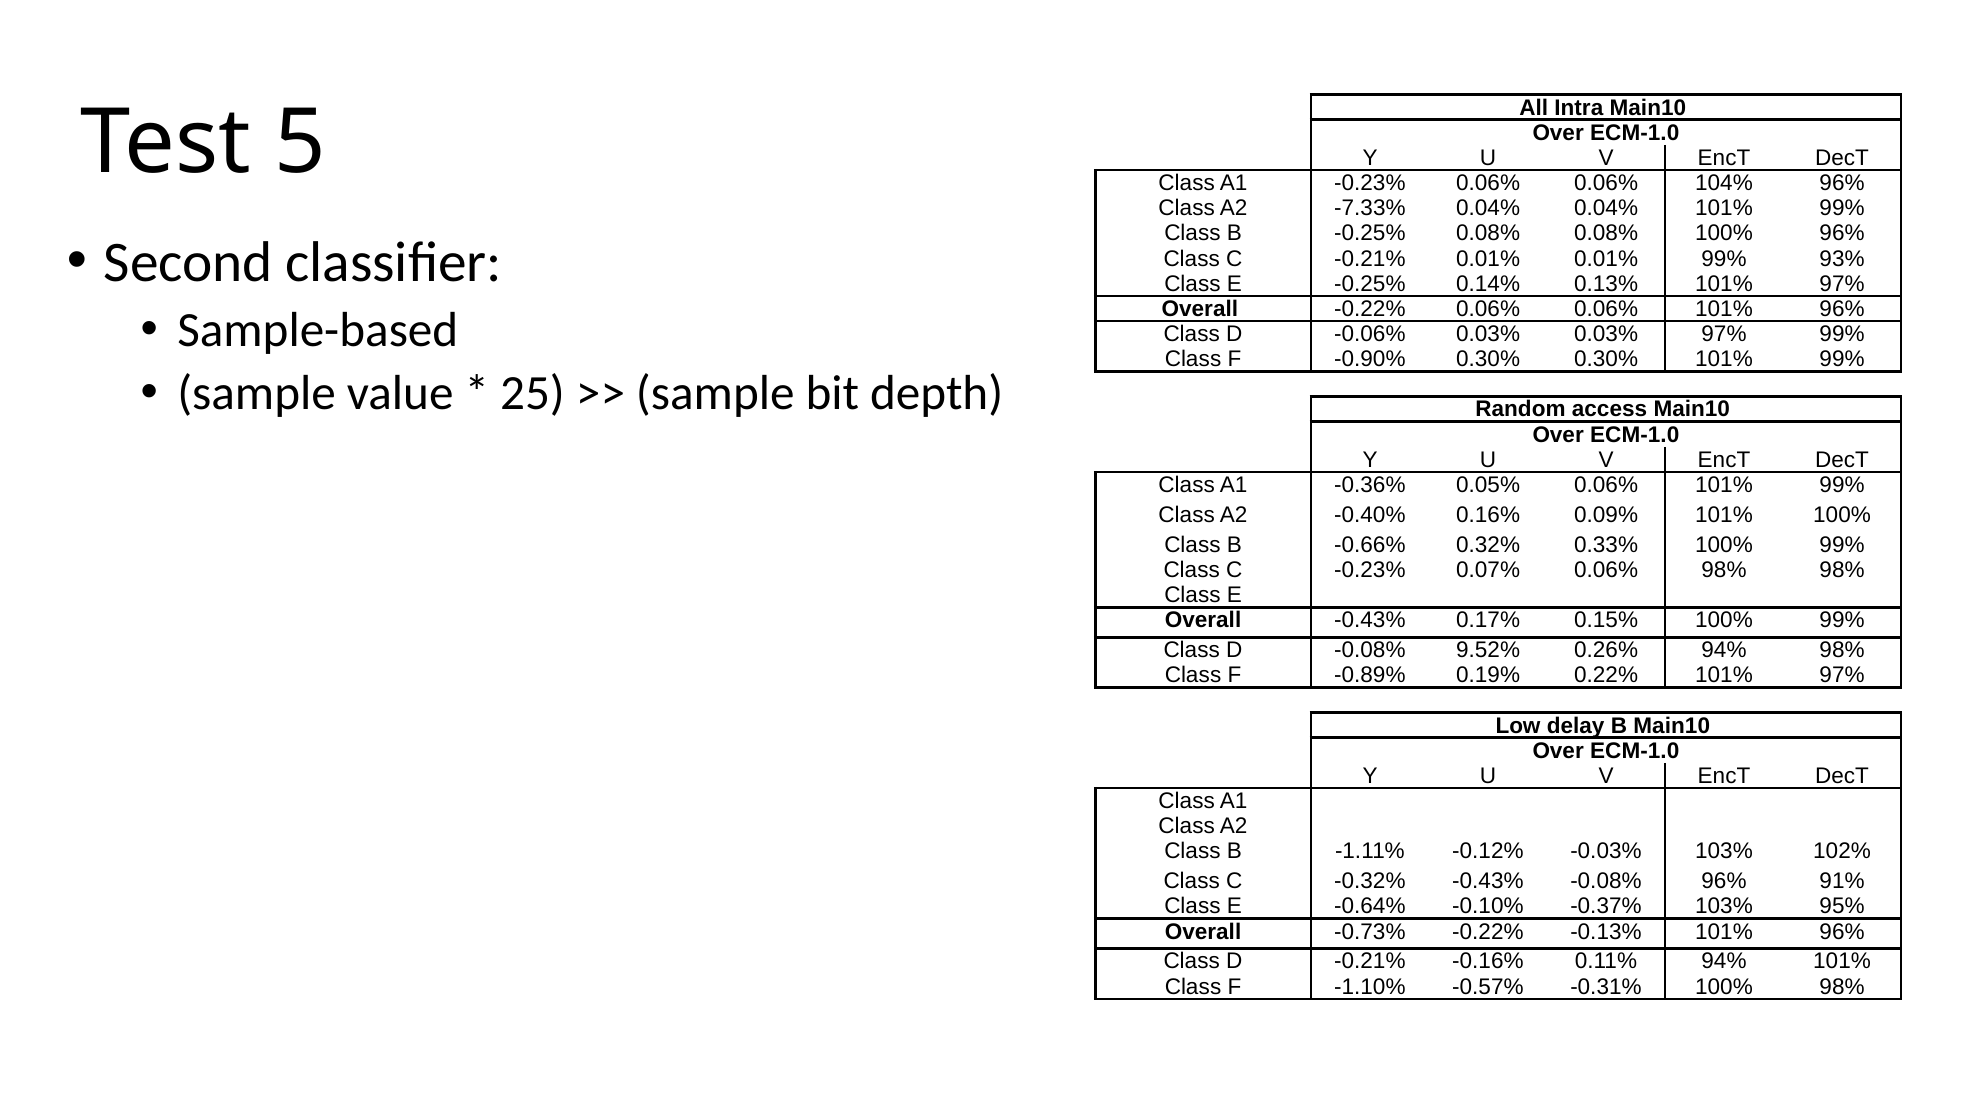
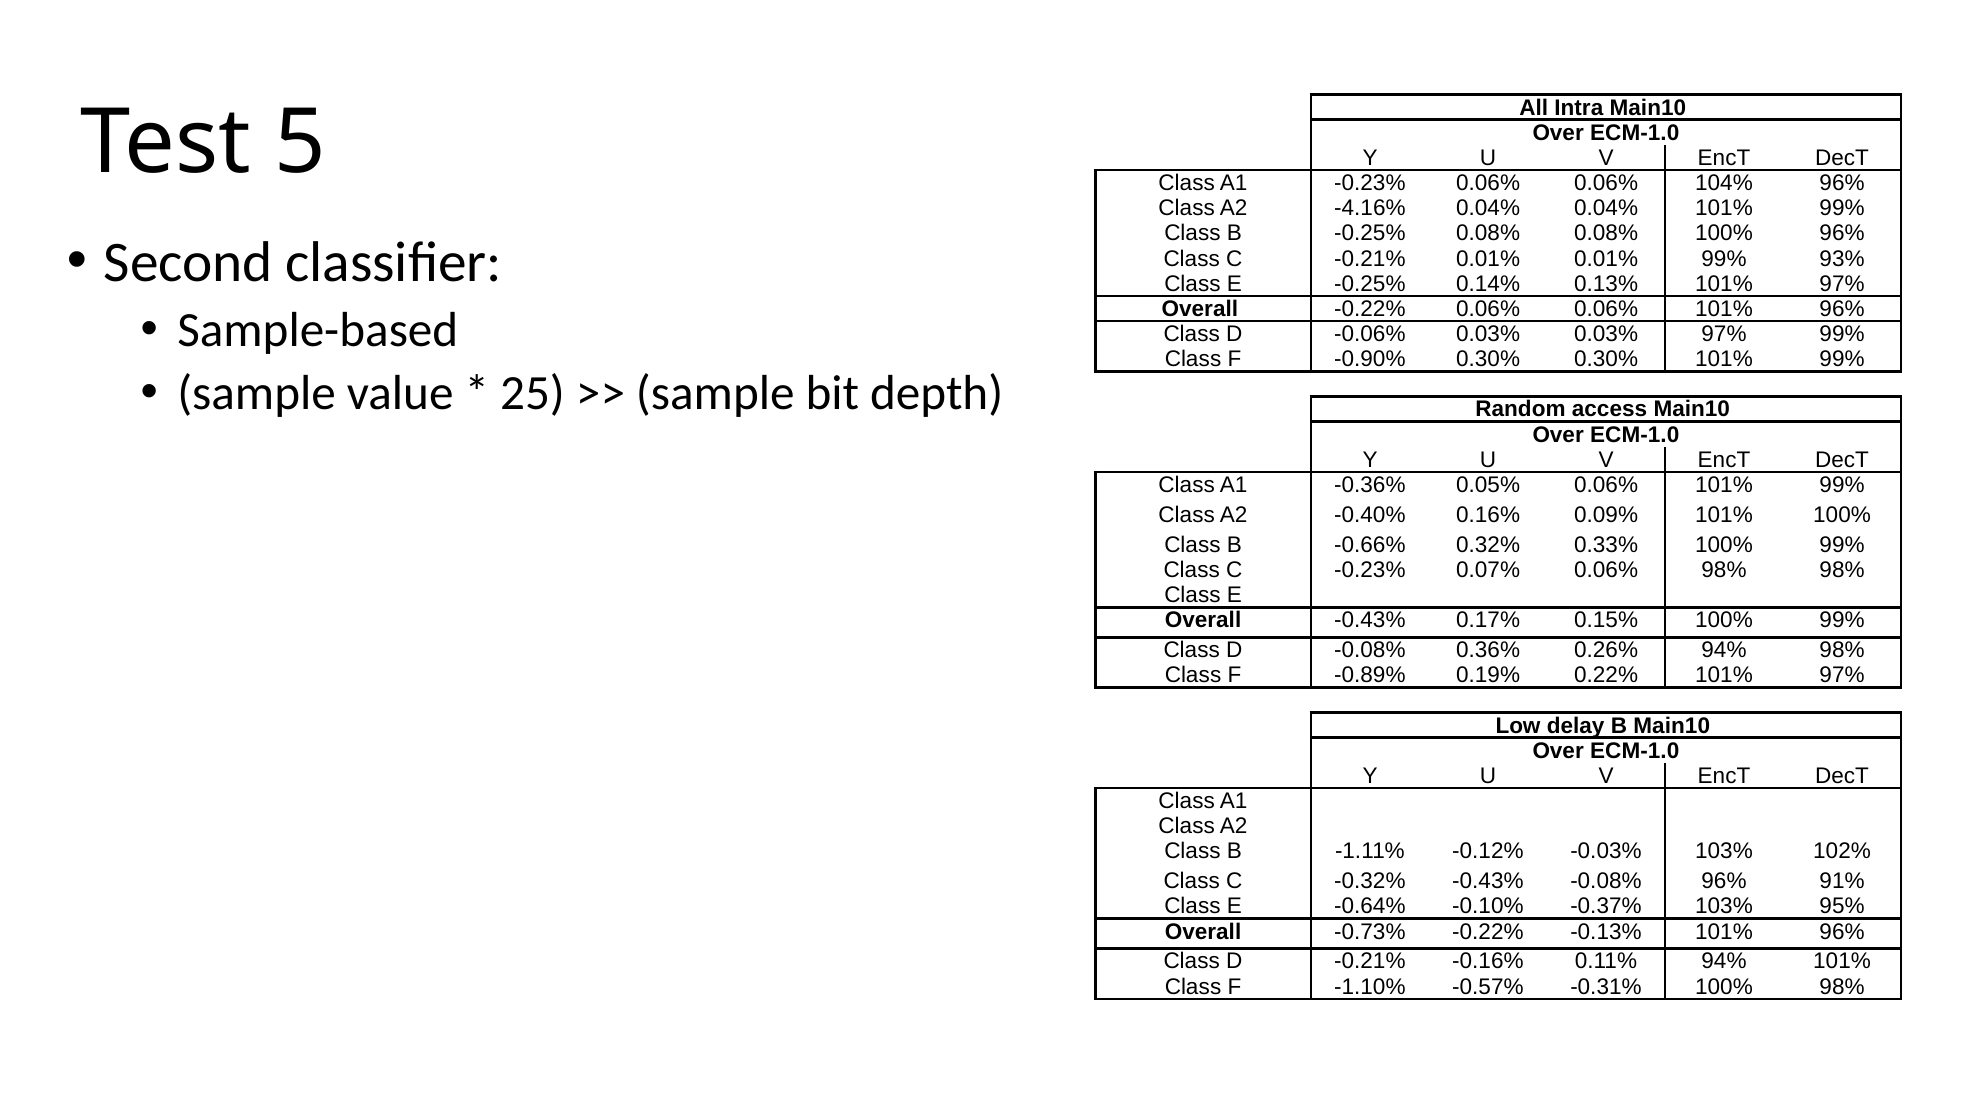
-7.33%: -7.33% -> -4.16% (1370, 208)
9.52%: 9.52% -> 0.36% (1488, 650)
